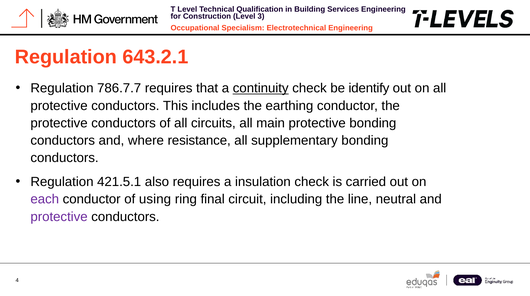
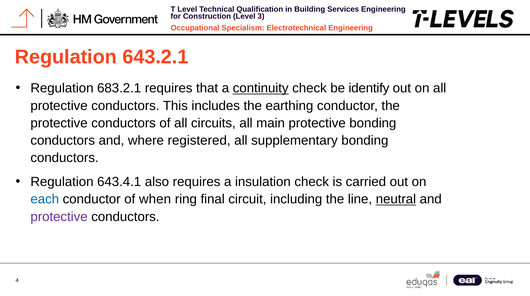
786.7.7: 786.7.7 -> 683.2.1 (119, 88)
resistance: resistance -> registered (199, 141)
421.5.1: 421.5.1 -> 643.4.1 (119, 182)
each colour: purple -> blue (45, 199)
using: using -> when (155, 199)
neutral underline: none -> present (396, 199)
